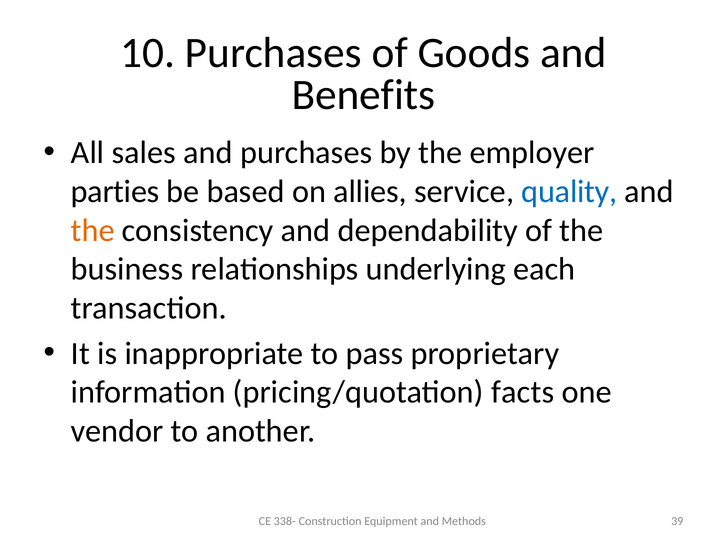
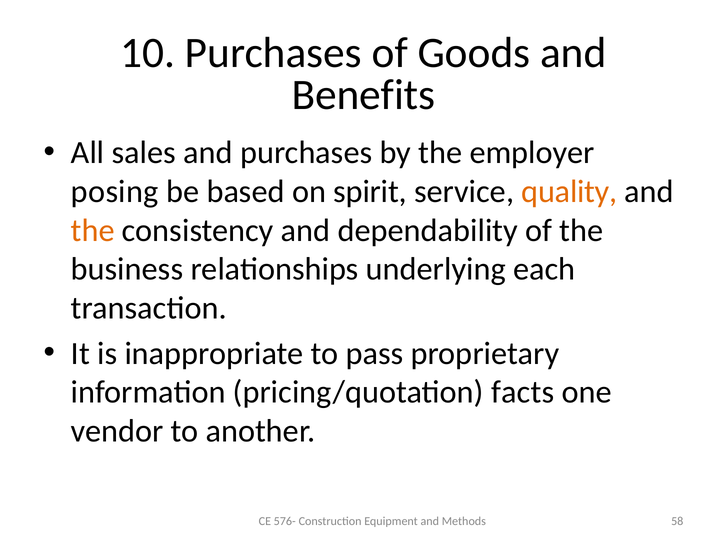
parties: parties -> posing (115, 191)
allies: allies -> spirit (370, 191)
quality colour: blue -> orange (569, 191)
338-: 338- -> 576- (285, 521)
39: 39 -> 58 (677, 521)
